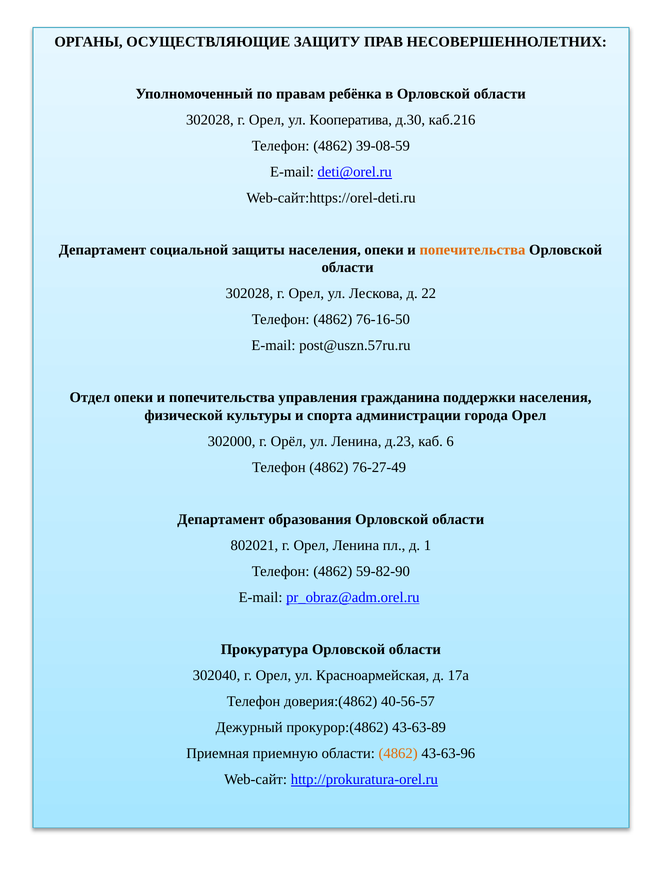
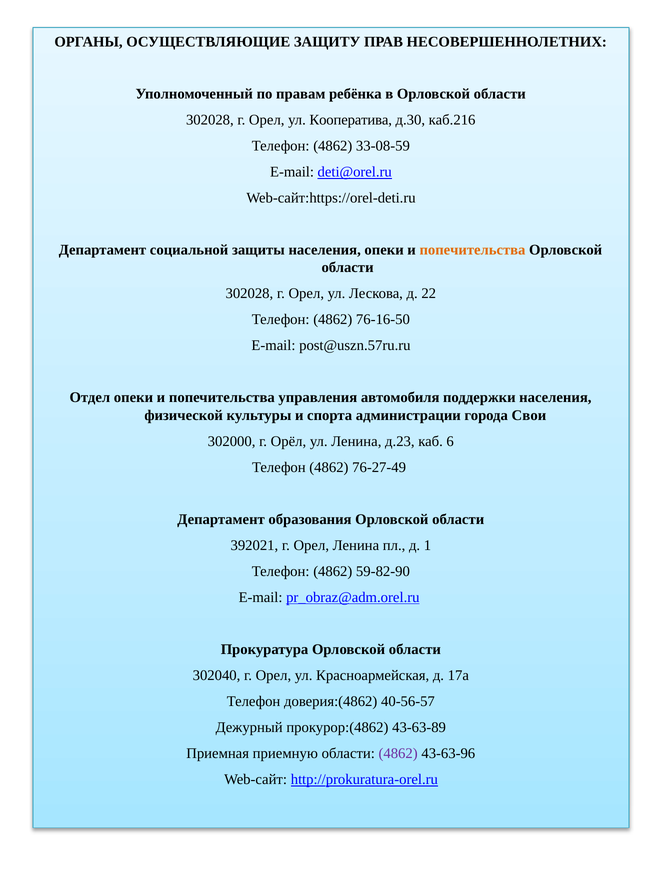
39-08-59: 39-08-59 -> 33-08-59 (383, 146)
гражданина: гражданина -> автомобиля (400, 397)
города Орел: Орел -> Свои (529, 415)
802021: 802021 -> 392021 (254, 545)
4862 colour: orange -> purple (398, 753)
